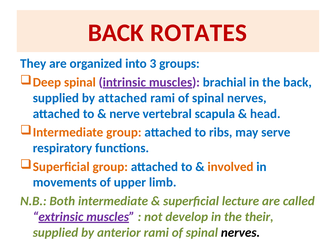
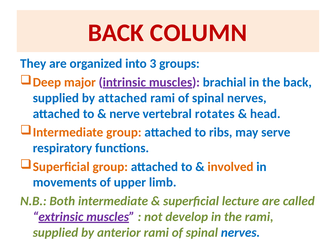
ROTATES: ROTATES -> COLUMN (199, 33)
Deep spinal: spinal -> major (80, 82)
scapula: scapula -> rotates (215, 114)
the their: their -> rami (259, 217)
nerves colour: black -> blue (240, 232)
